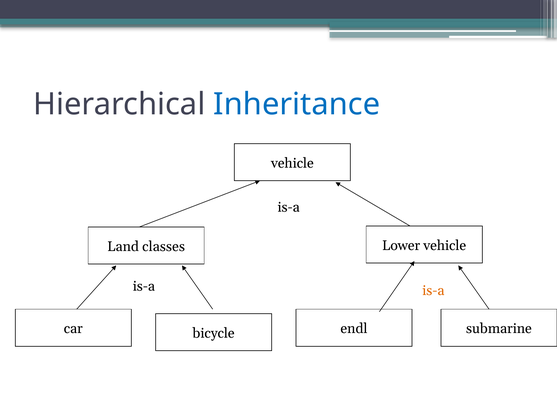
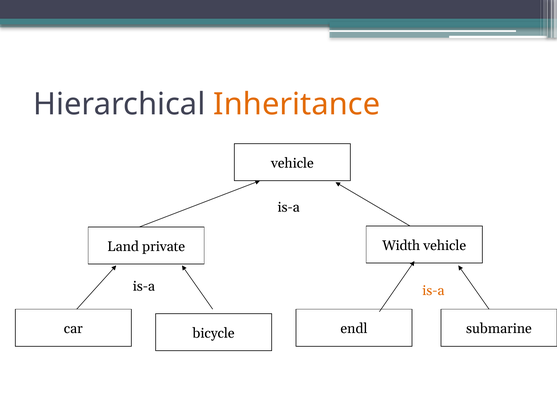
Inheritance colour: blue -> orange (297, 104)
Lower: Lower -> Width (401, 246)
classes: classes -> private (164, 247)
